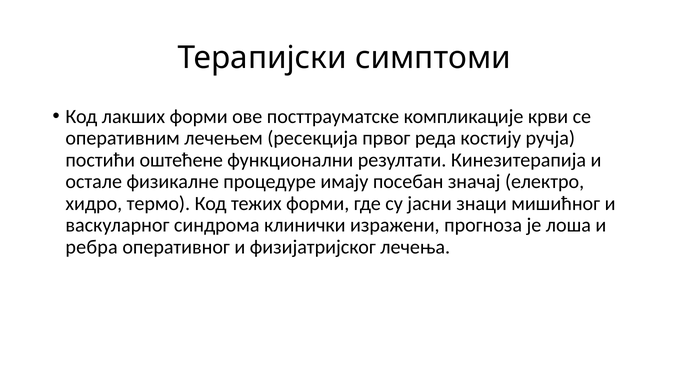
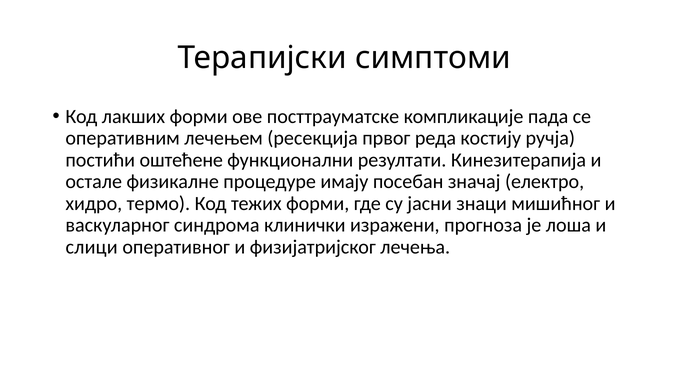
крви: крви -> пада (548, 116)
ребра: ребра -> слици (92, 247)
